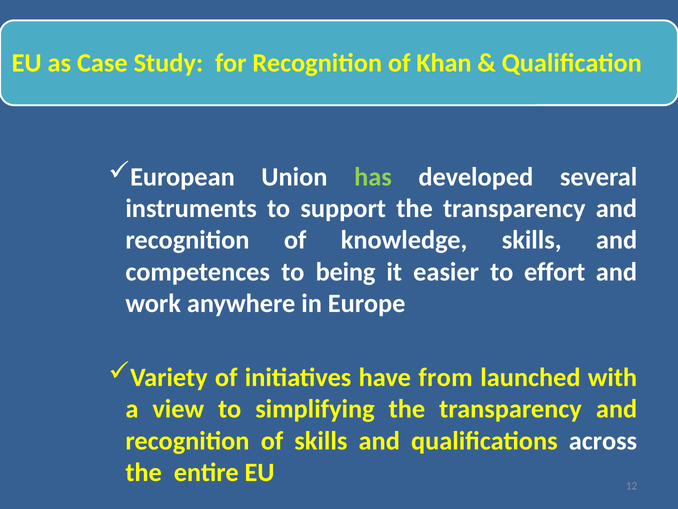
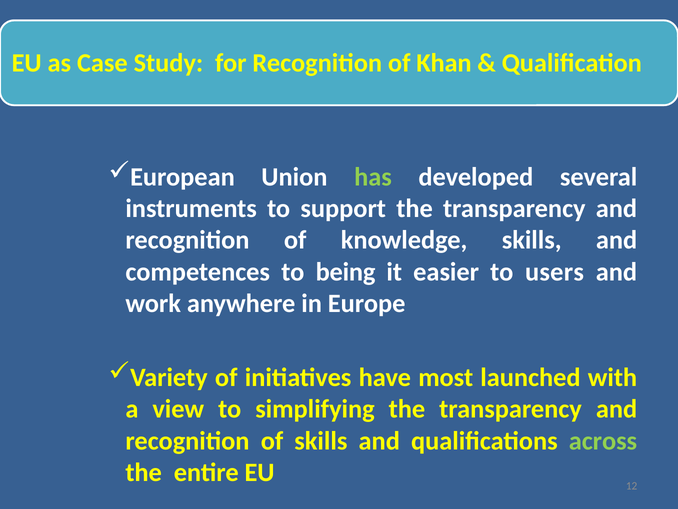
effort: effort -> users (554, 272)
from: from -> most (446, 377)
across colour: white -> light green (603, 440)
